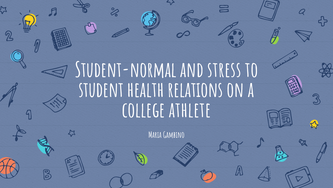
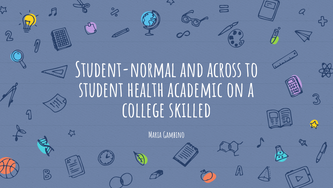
stress: stress -> across (225, 70)
relations: relations -> academic (195, 90)
athlete: athlete -> skilled (190, 110)
